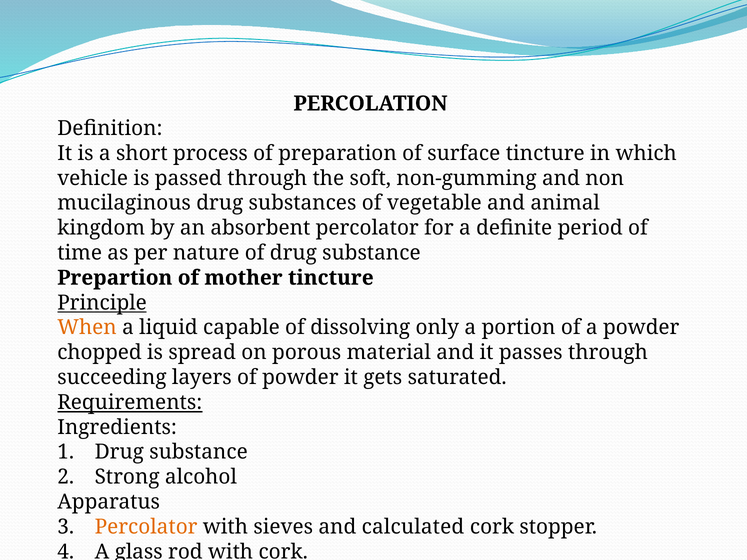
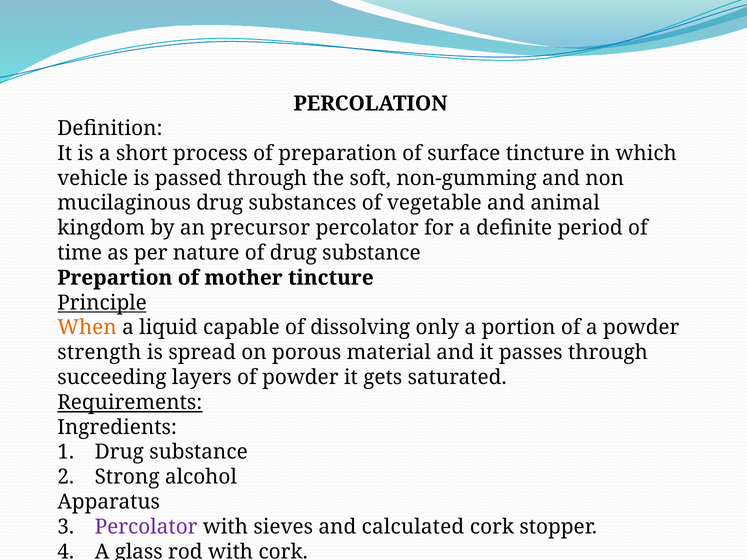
absorbent: absorbent -> precursor (260, 228)
chopped: chopped -> strength (99, 353)
Percolator colour: orange -> purple (146, 527)
